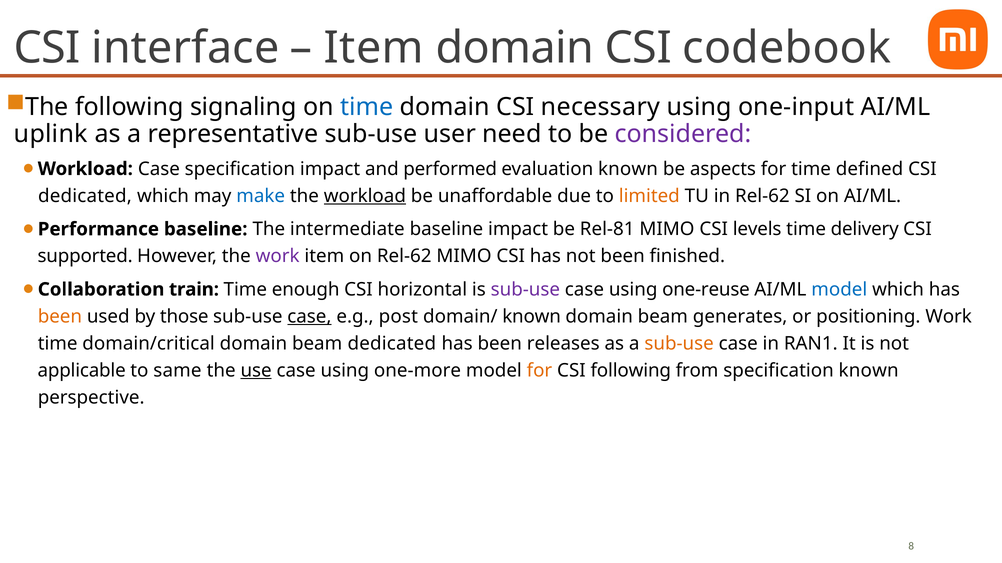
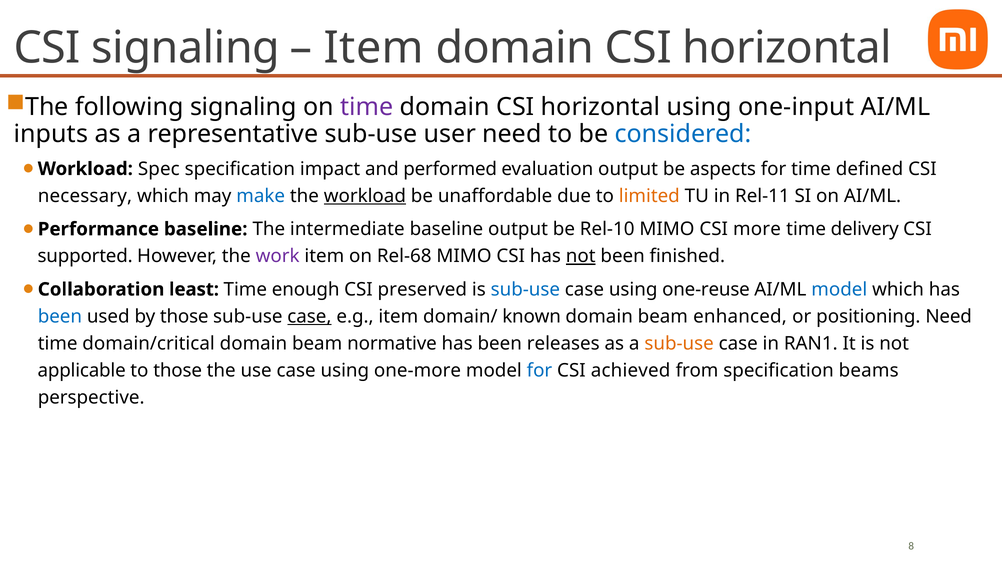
CSI interface: interface -> signaling (186, 48)
codebook: codebook -> horizontal (787, 48)
time colour: blue -> purple (367, 107)
necessary: necessary -> horizontal (601, 107)
uplink: uplink -> inputs (51, 134)
considered colour: purple -> blue (683, 134)
Workload Case: Case -> Spec (159, 169)
evaluation known: known -> output (628, 169)
dedicated: dedicated -> necessary (85, 196)
in Rel-62: Rel-62 -> Rel-11 (762, 196)
baseline impact: impact -> output (518, 229)
Rel-81: Rel-81 -> Rel-10 (607, 229)
levels: levels -> more (757, 229)
on Rel-62: Rel-62 -> Rel-68 (404, 256)
not underline: none -> present (581, 256)
train: train -> least (194, 290)
horizontal: horizontal -> preserved (422, 290)
sub-use colour: purple -> blue (525, 290)
been colour: orange -> blue (60, 317)
e.g post: post -> item (398, 317)
generates: generates -> enhanced (740, 317)
positioning Work: Work -> Need (949, 317)
beam dedicated: dedicated -> normative (392, 344)
to same: same -> those (178, 371)
use underline: present -> none (256, 371)
for colour: orange -> blue (539, 371)
CSI following: following -> achieved (631, 371)
specification known: known -> beams (869, 371)
